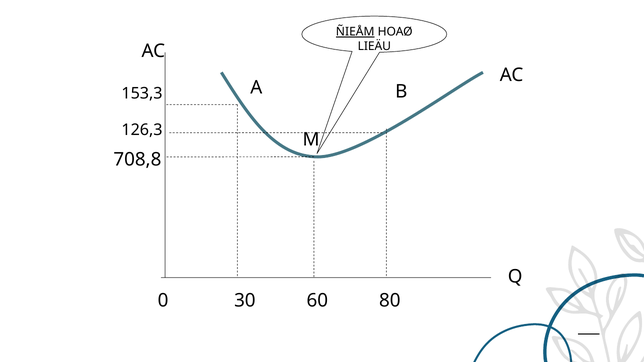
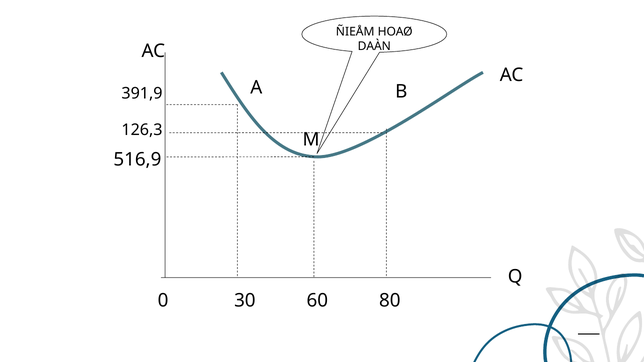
ÑIEÅM underline: present -> none (355, 32)
LIEÄU: LIEÄU -> DAÀN (374, 46)
153,3: 153,3 -> 391,9 (142, 94)
708,8: 708,8 -> 516,9 (137, 160)
